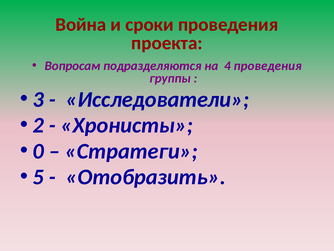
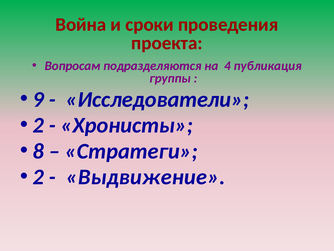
4 проведения: проведения -> публикация (268, 66)
3: 3 -> 9 (38, 99)
0: 0 -> 8 (38, 151)
5: 5 -> 2 (38, 177)
Отобразить: Отобразить -> Выдвижение (146, 177)
